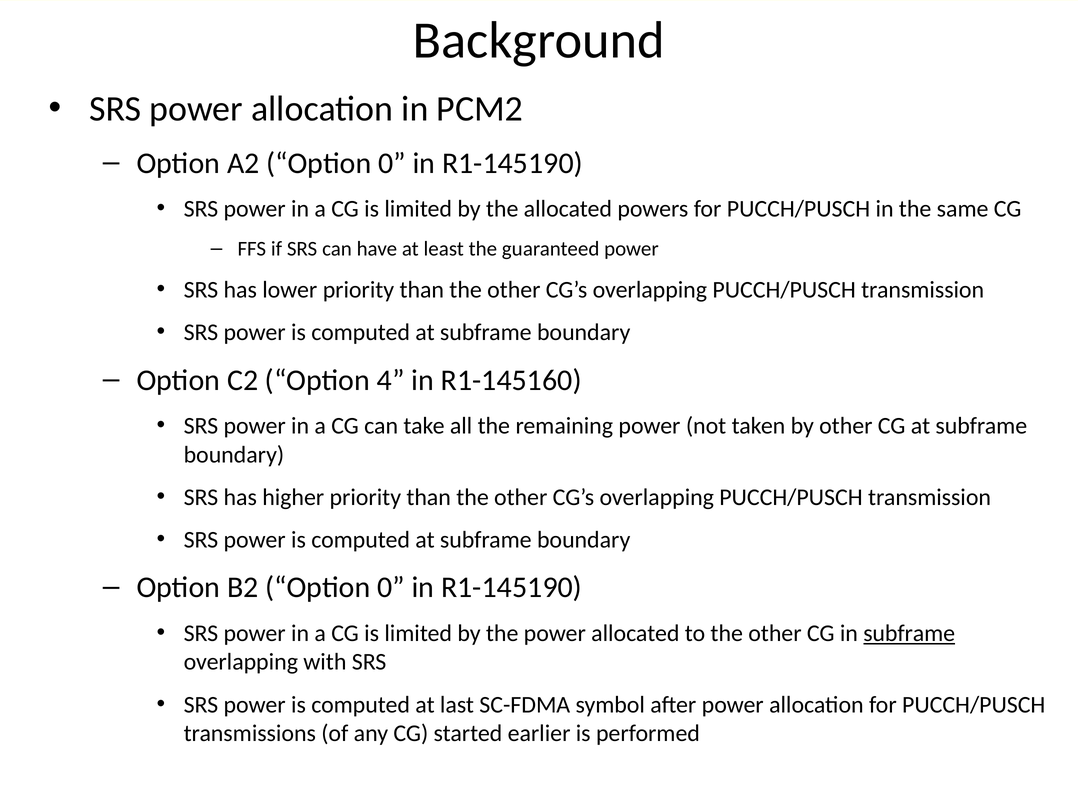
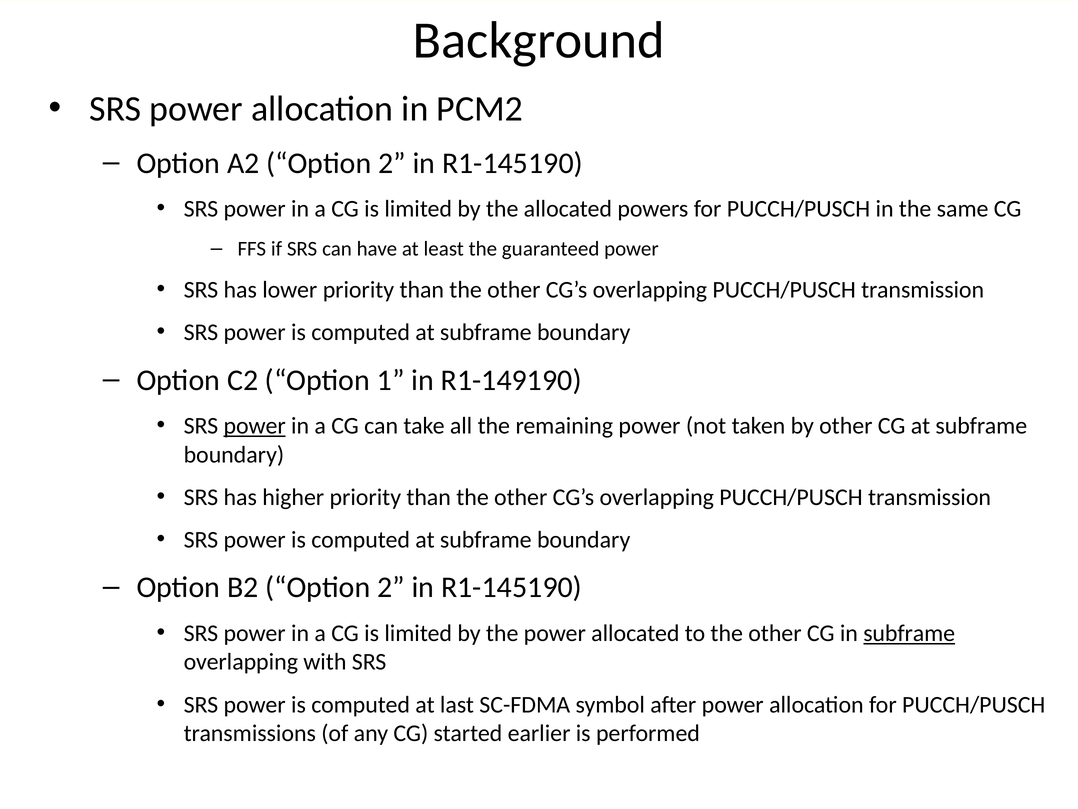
A2 Option 0: 0 -> 2 (392, 163)
4: 4 -> 1 (391, 380)
R1-145160: R1-145160 -> R1-149190 (511, 380)
power underline: none -> present (255, 426)
B2 Option 0: 0 -> 2 (391, 587)
